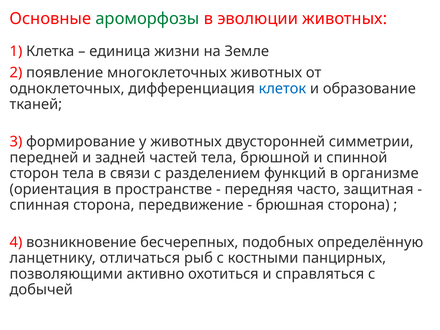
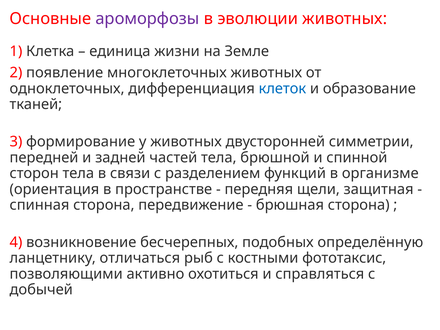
ароморфозы colour: green -> purple (147, 19)
часто: часто -> щели (318, 189)
панцирных: панцирных -> фототаксис (344, 258)
